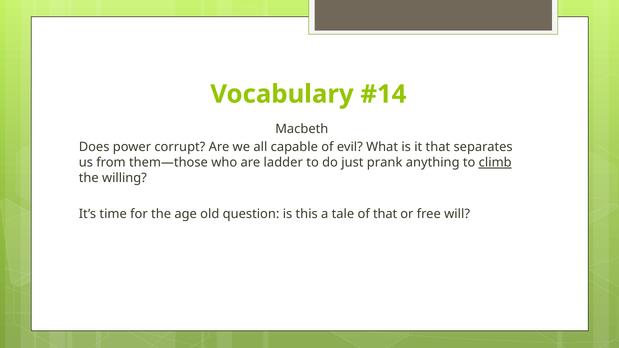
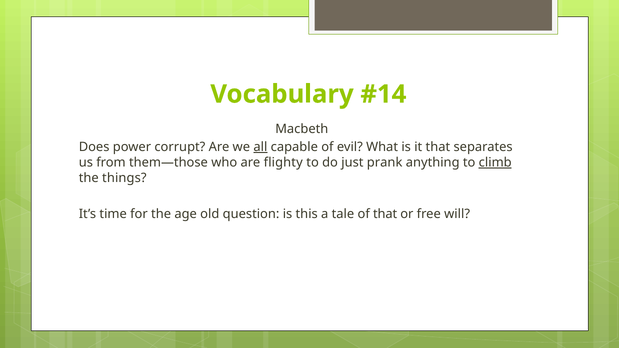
all underline: none -> present (260, 147)
ladder: ladder -> flighty (283, 163)
willing: willing -> things (124, 178)
